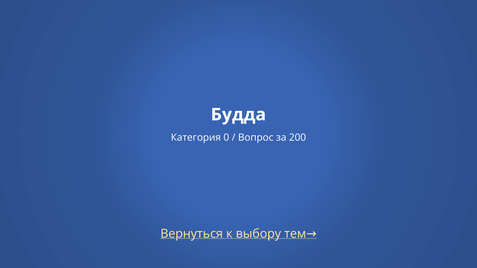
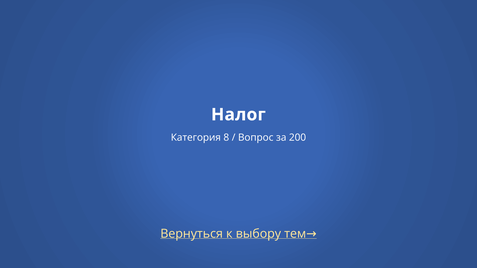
Будда: Будда -> Налог (238, 115)
0: 0 -> 8 (226, 138)
